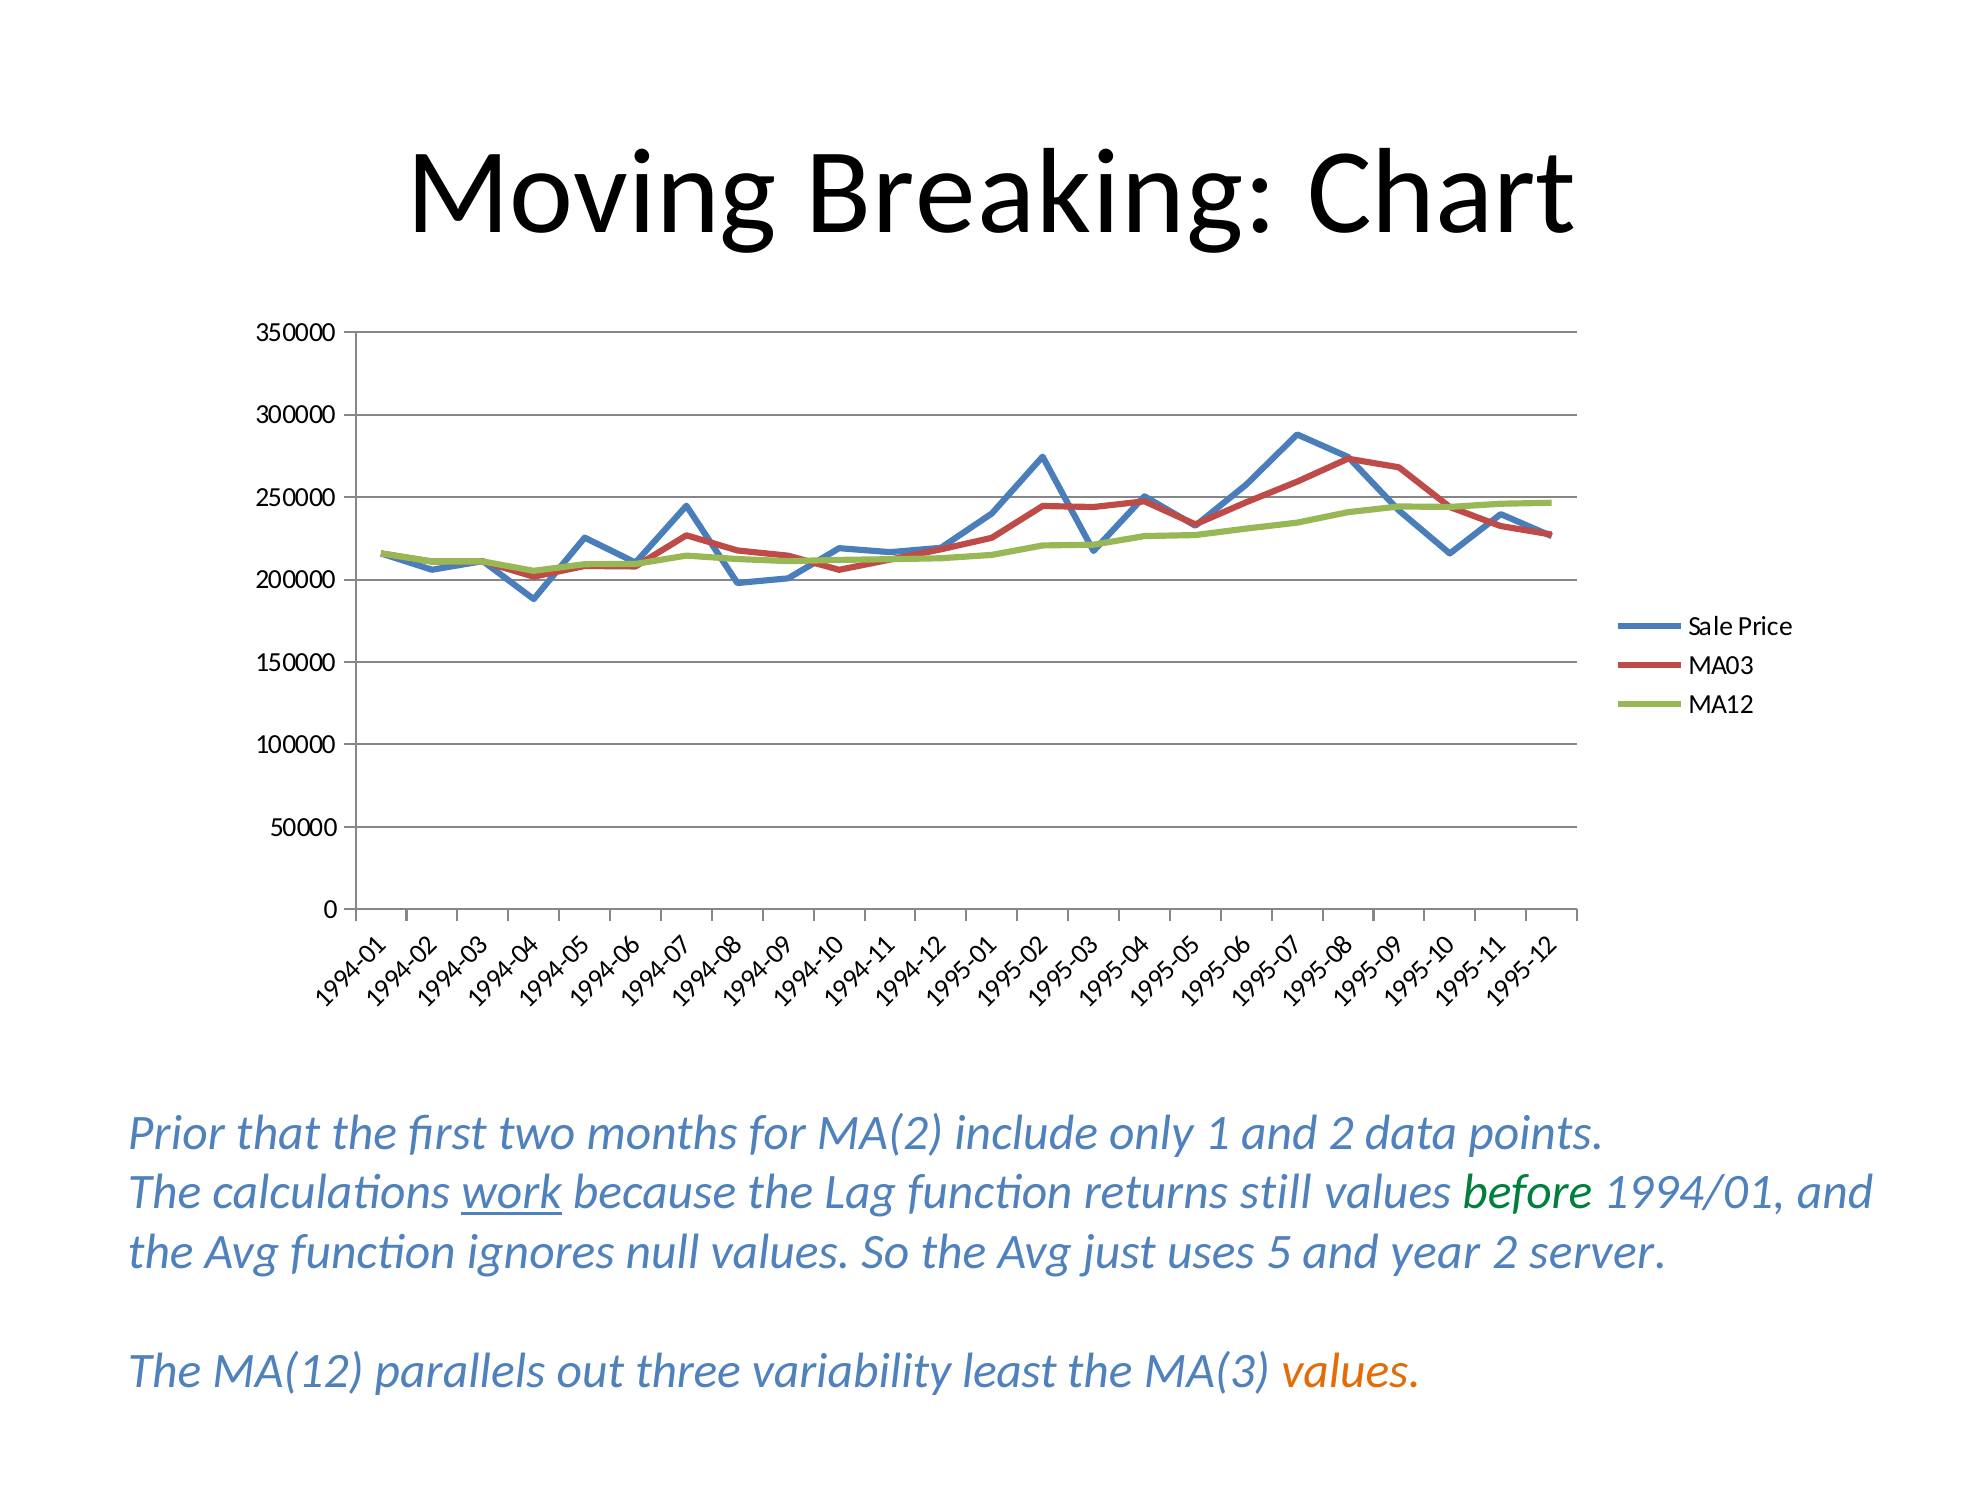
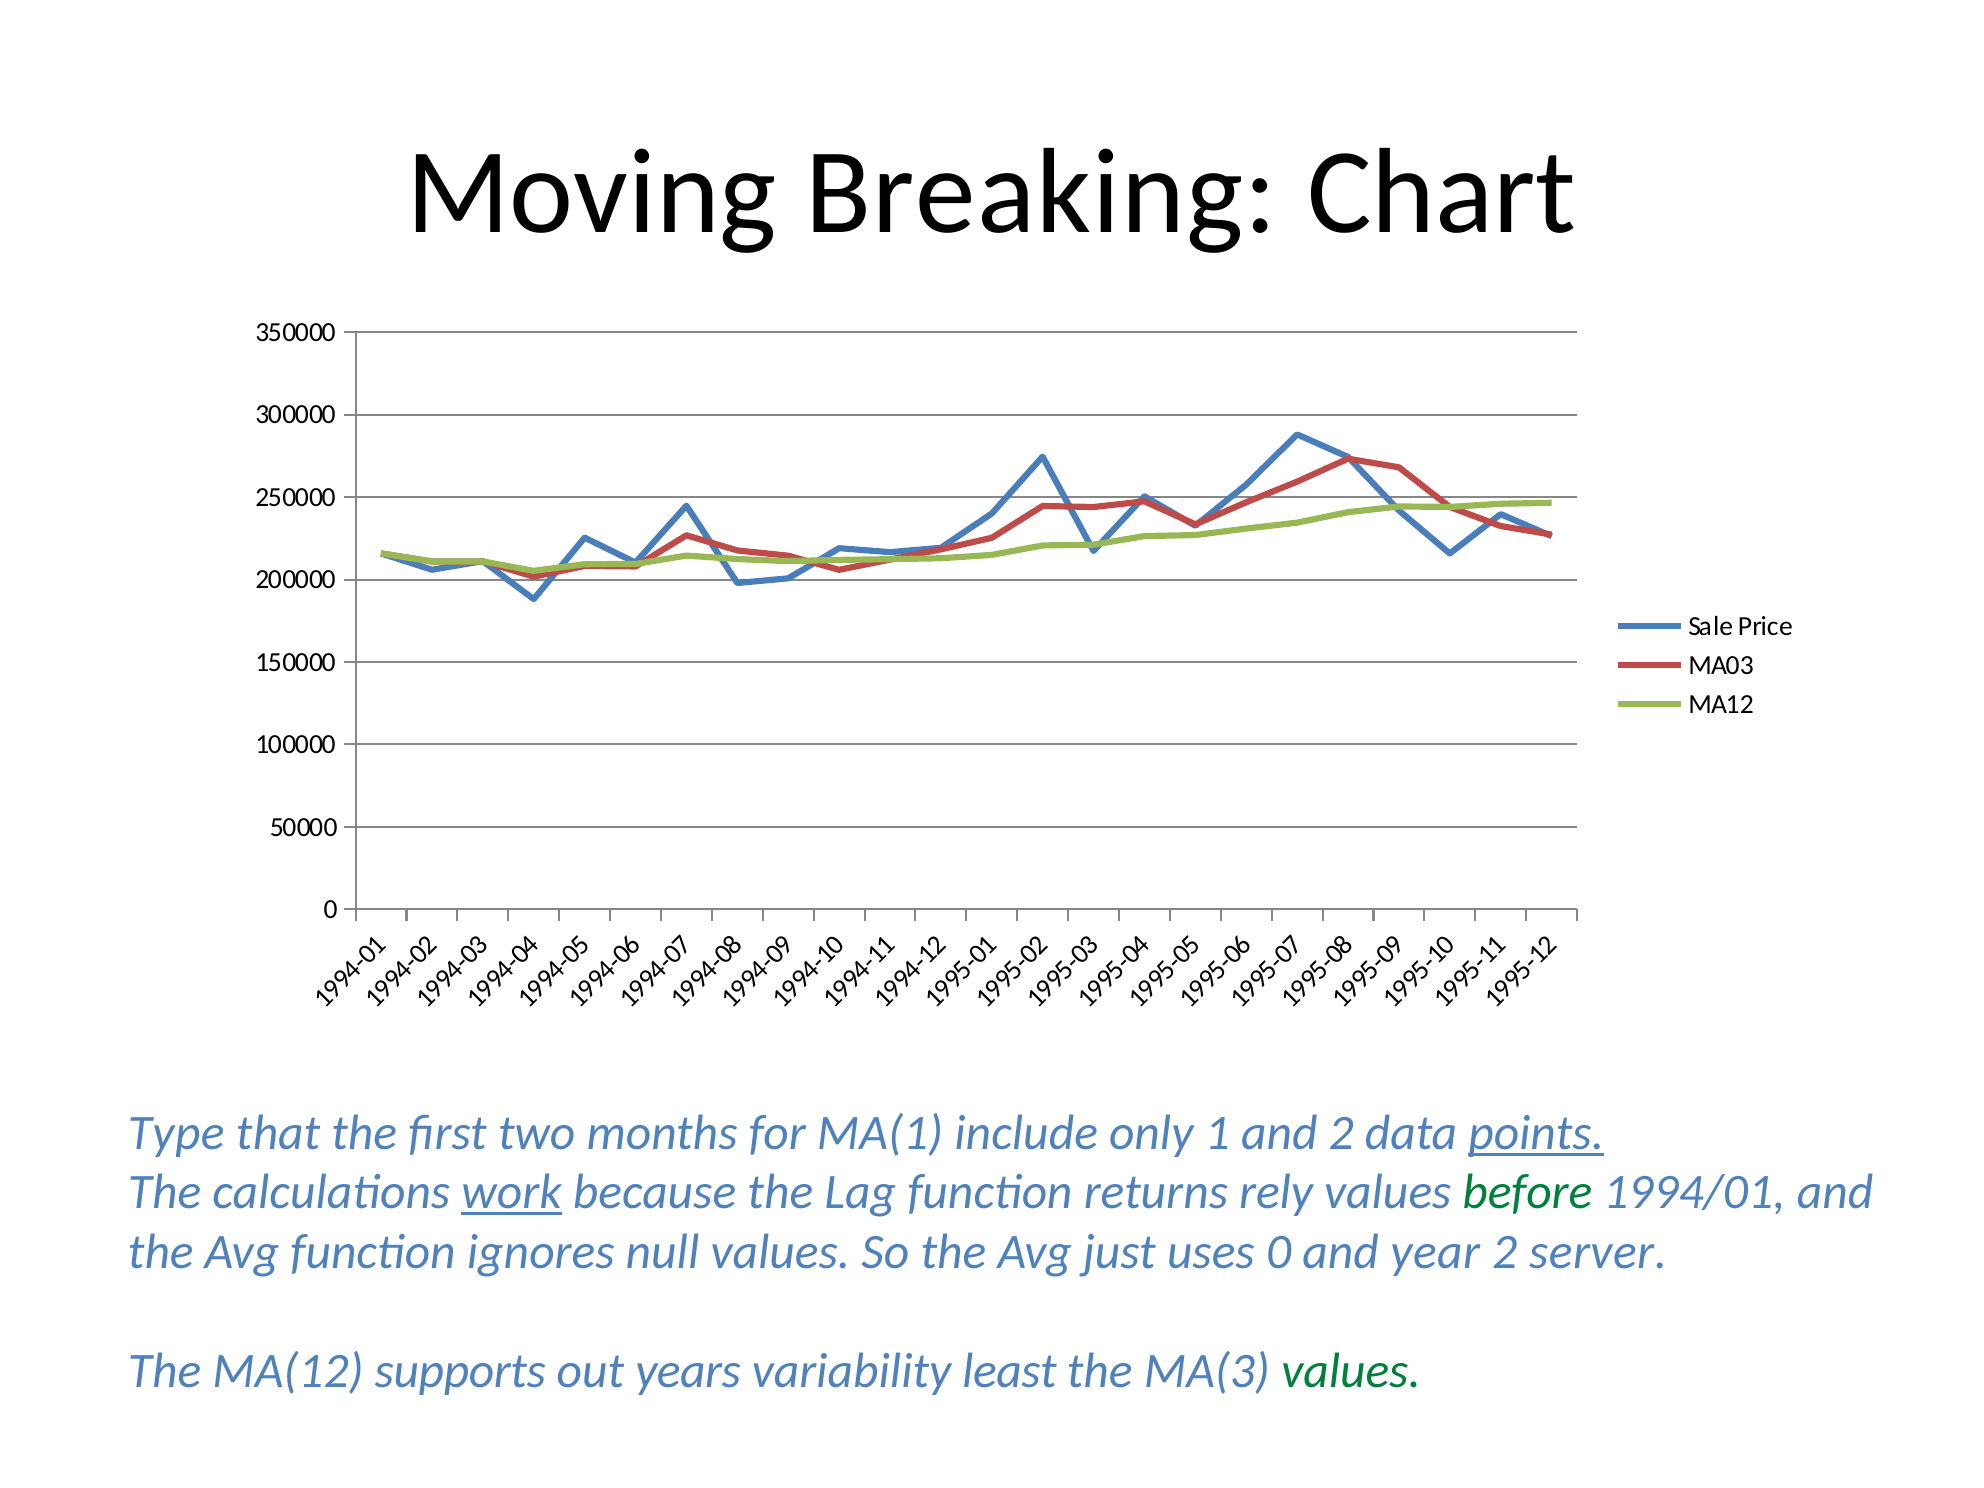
Prior: Prior -> Type (176, 1133)
MA(2: MA(2 -> MA(1 (880, 1133)
points underline: none -> present (1536, 1133)
still: still -> rely (1276, 1192)
uses 5: 5 -> 0 (1279, 1252)
parallels: parallels -> supports (460, 1371)
three: three -> years (688, 1371)
values colour: orange -> green (1351, 1371)
